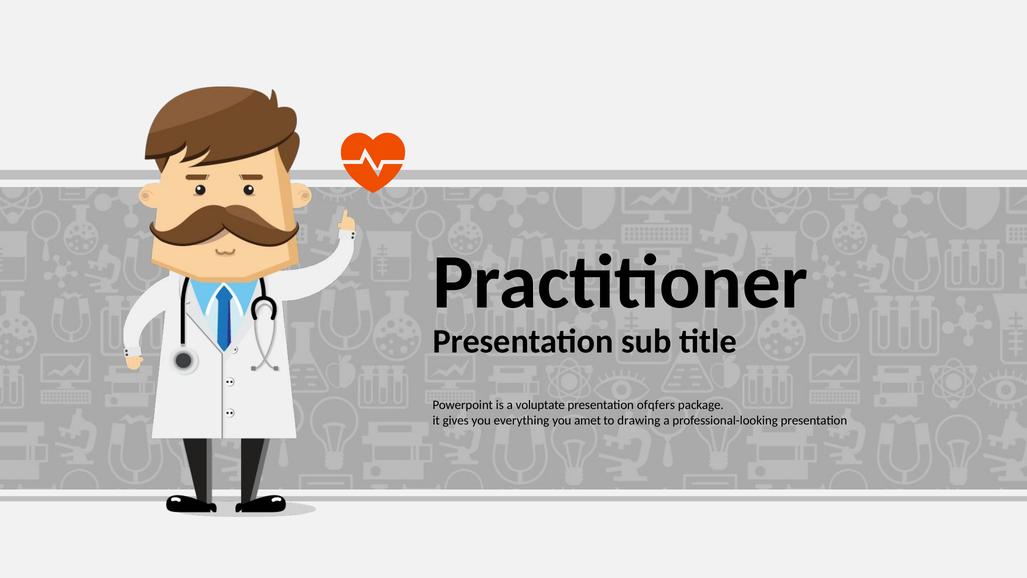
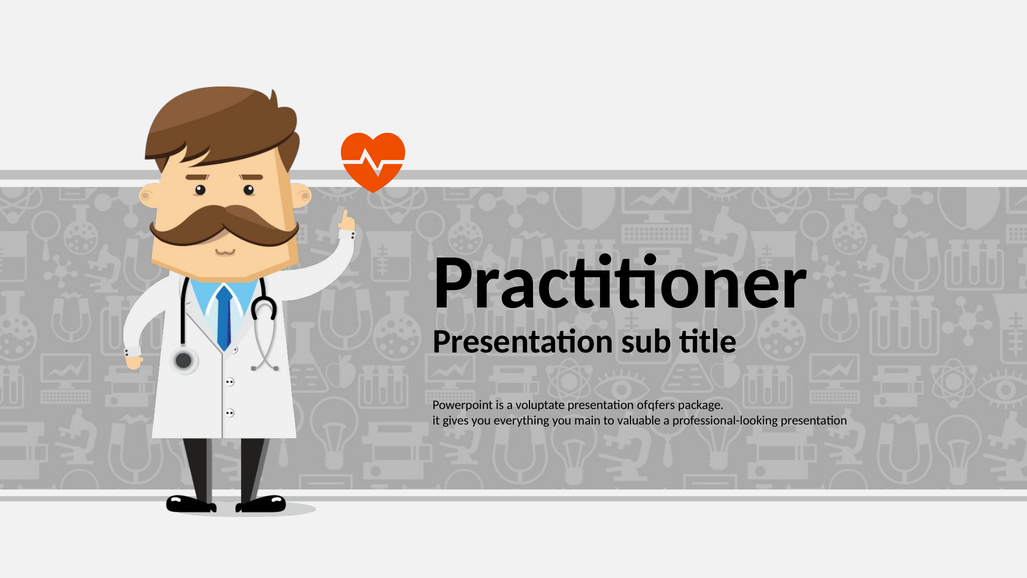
amet: amet -> main (587, 420)
drawing: drawing -> valuable (639, 420)
